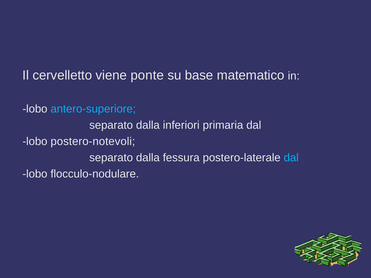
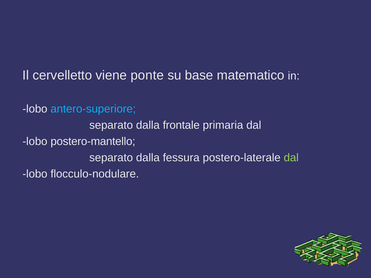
inferiori: inferiori -> frontale (181, 125)
postero-notevoli: postero-notevoli -> postero-mantello (93, 141)
dal colour: light blue -> light green (291, 158)
